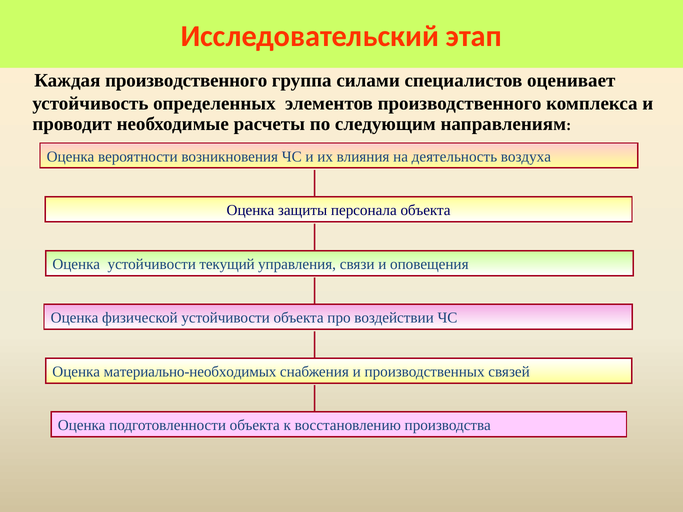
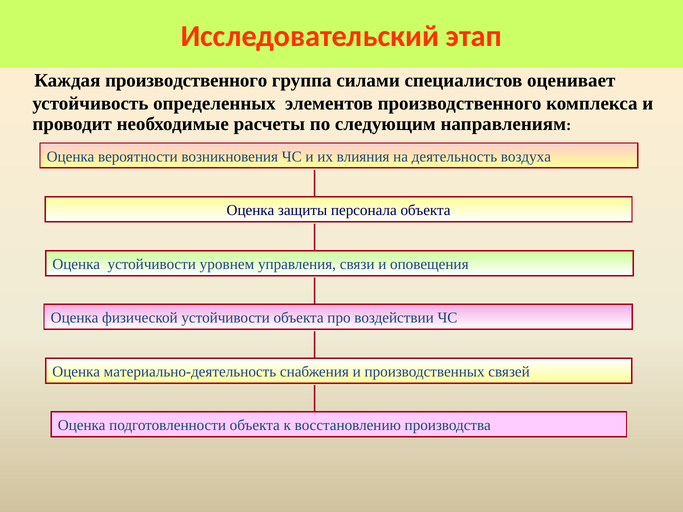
текущий: текущий -> уровнем (227, 264)
материально-необходимых: материально-необходимых -> материально-деятельность (190, 372)
